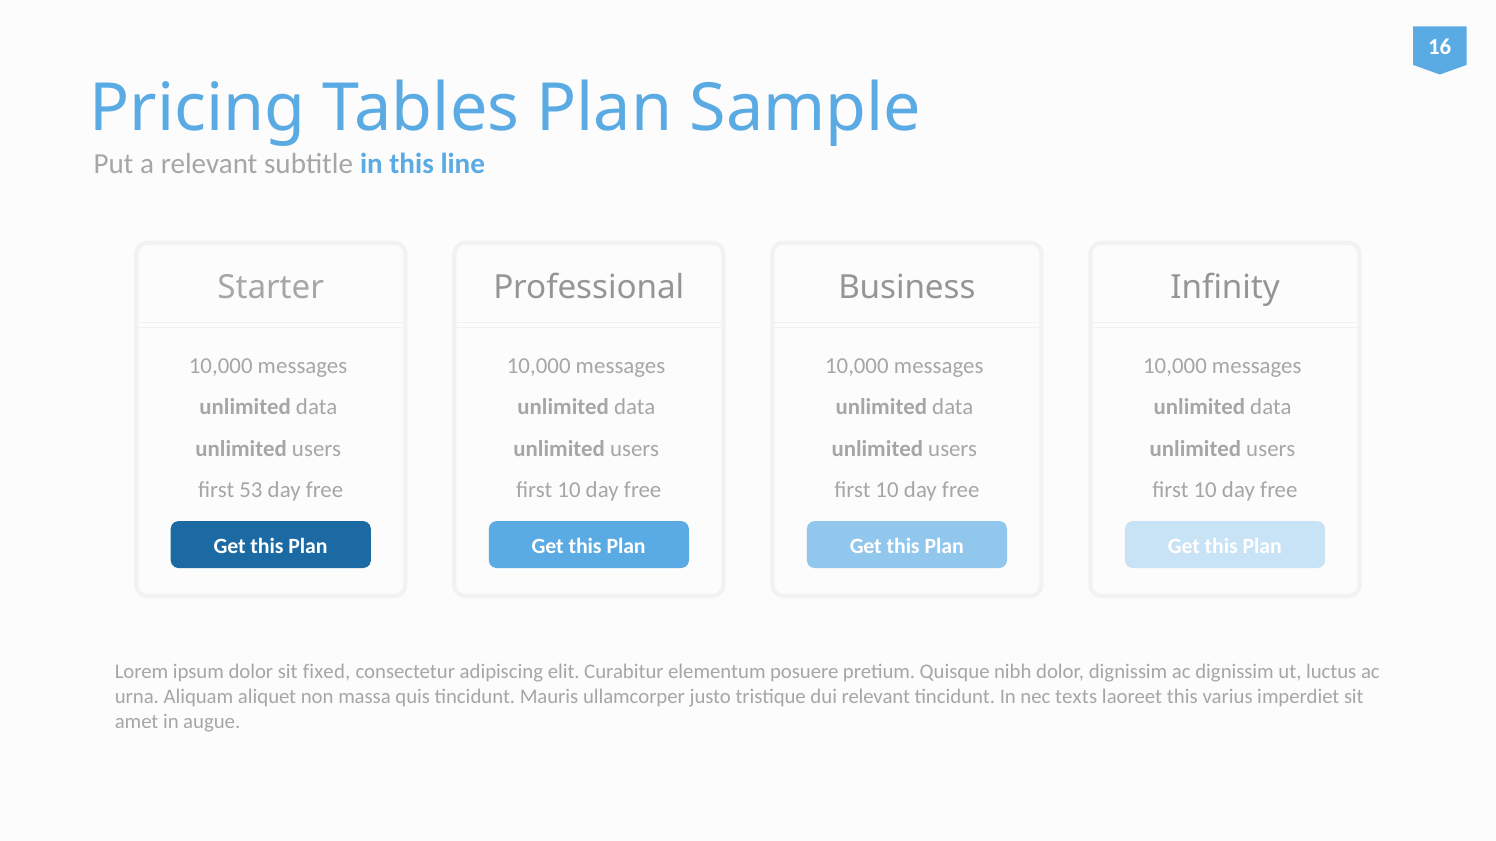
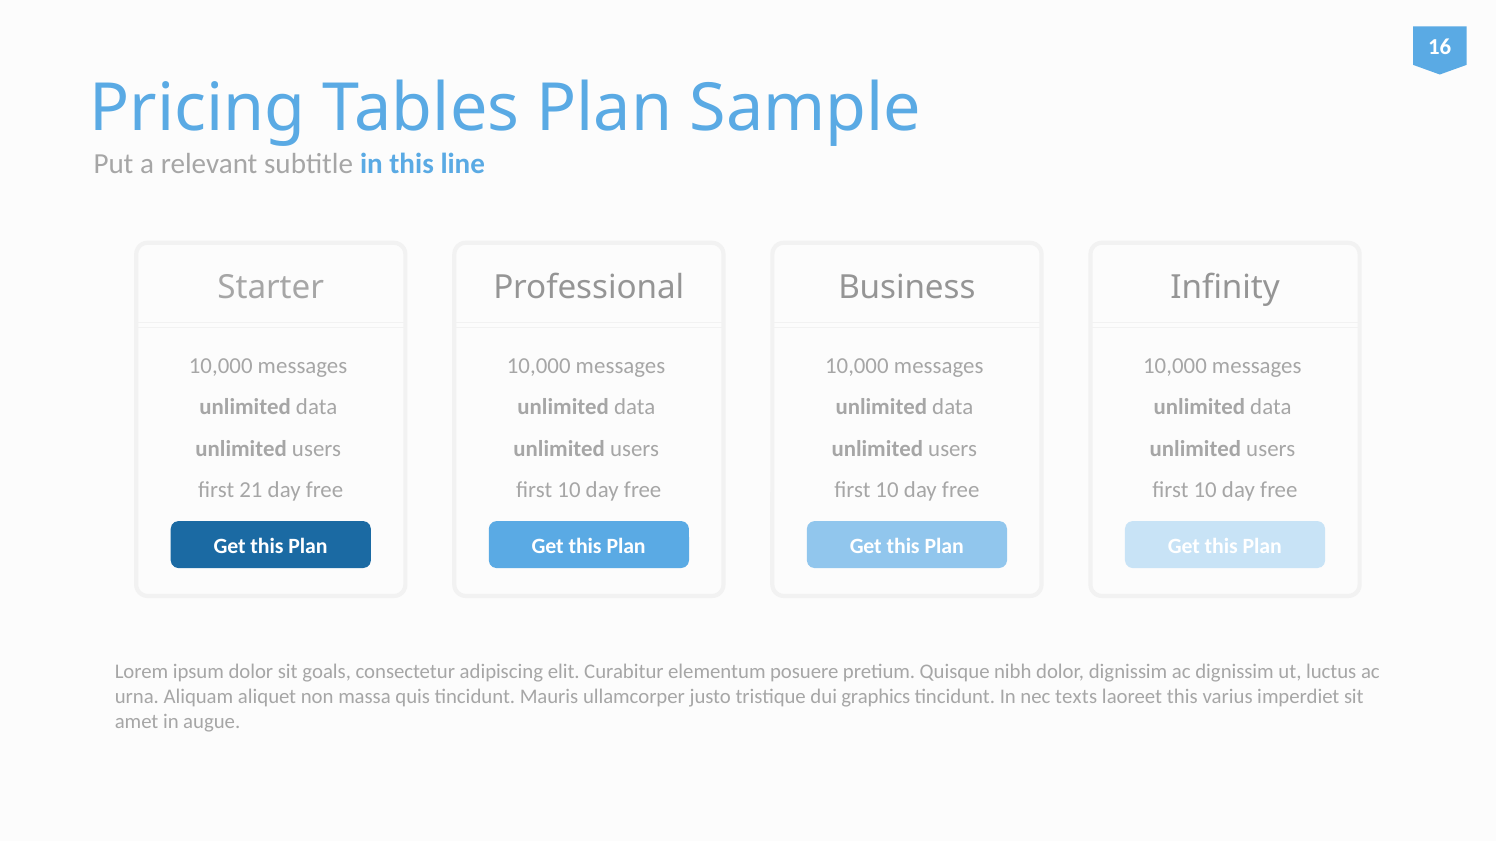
53: 53 -> 21 (251, 490)
fixed: fixed -> goals (327, 672)
dui relevant: relevant -> graphics (876, 697)
